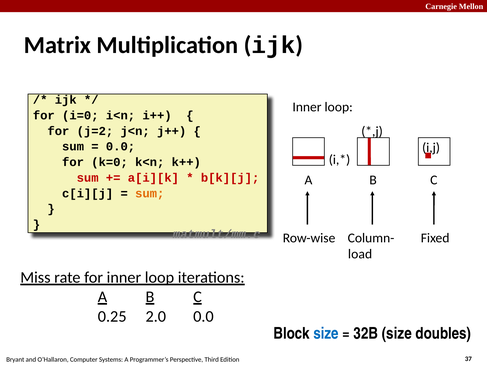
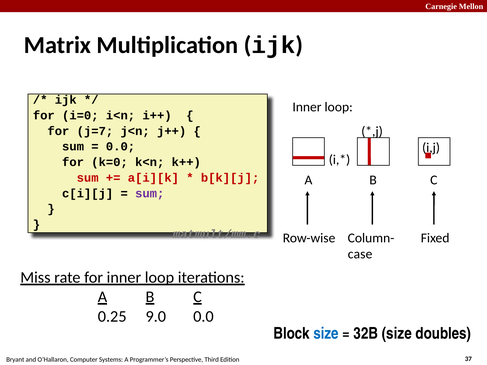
j=2: j=2 -> j=7 (95, 131)
sum colour: orange -> purple (150, 193)
load: load -> case (360, 254)
2.0: 2.0 -> 9.0 (156, 317)
